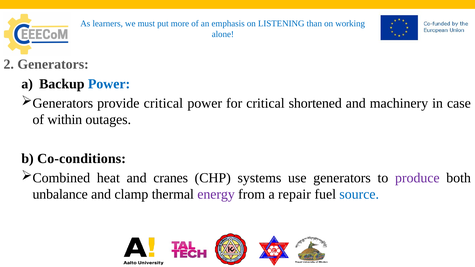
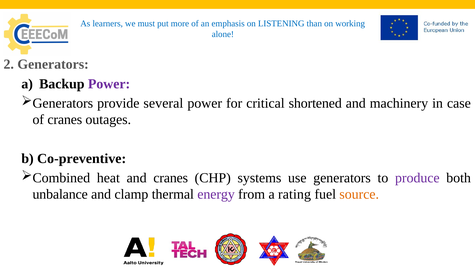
Power colour: blue -> purple (109, 84)
provide critical: critical -> several (163, 103)
of within: within -> cranes (65, 120)
Co-conditions: Co-conditions -> Co-preventive (82, 159)
repair: repair -> rating (294, 195)
source colour: blue -> orange (359, 195)
